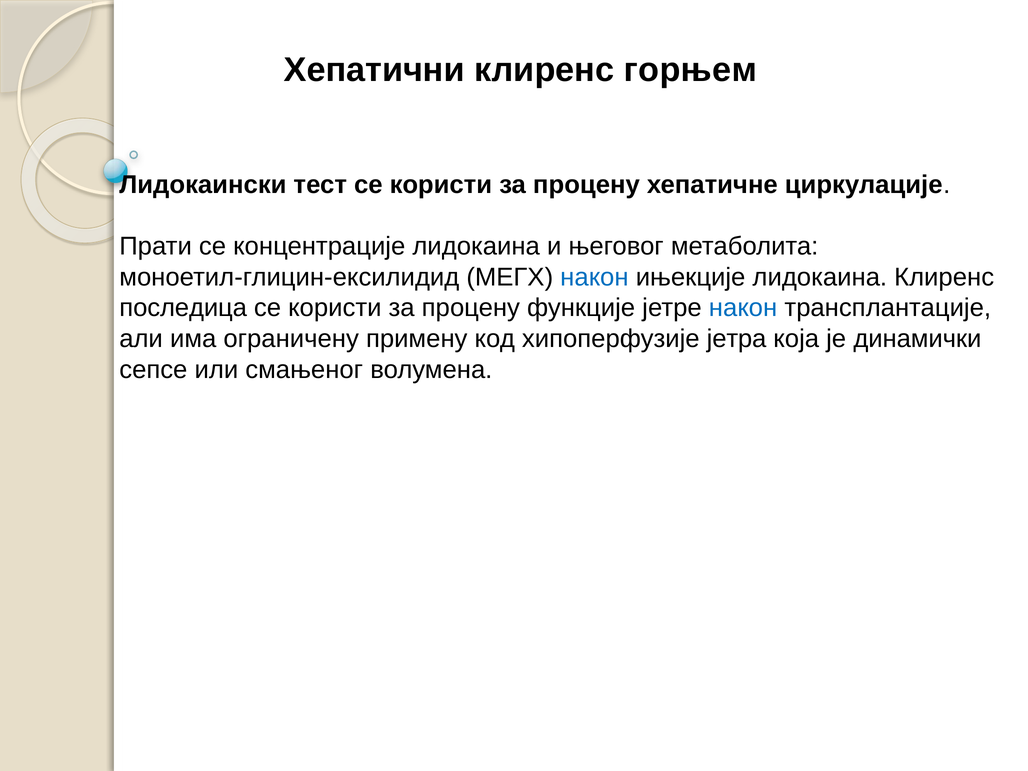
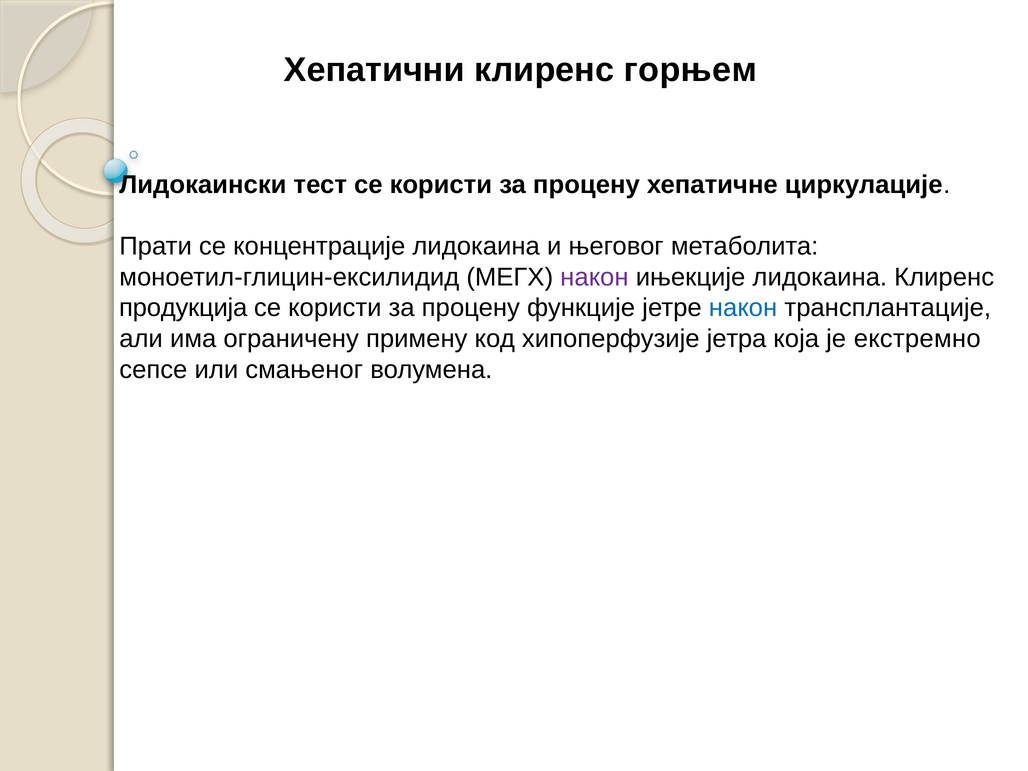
након colour: blue -> purple (594, 277)
последица: последица -> продукција (183, 308)
динамички: динамички -> екстремно (917, 339)
